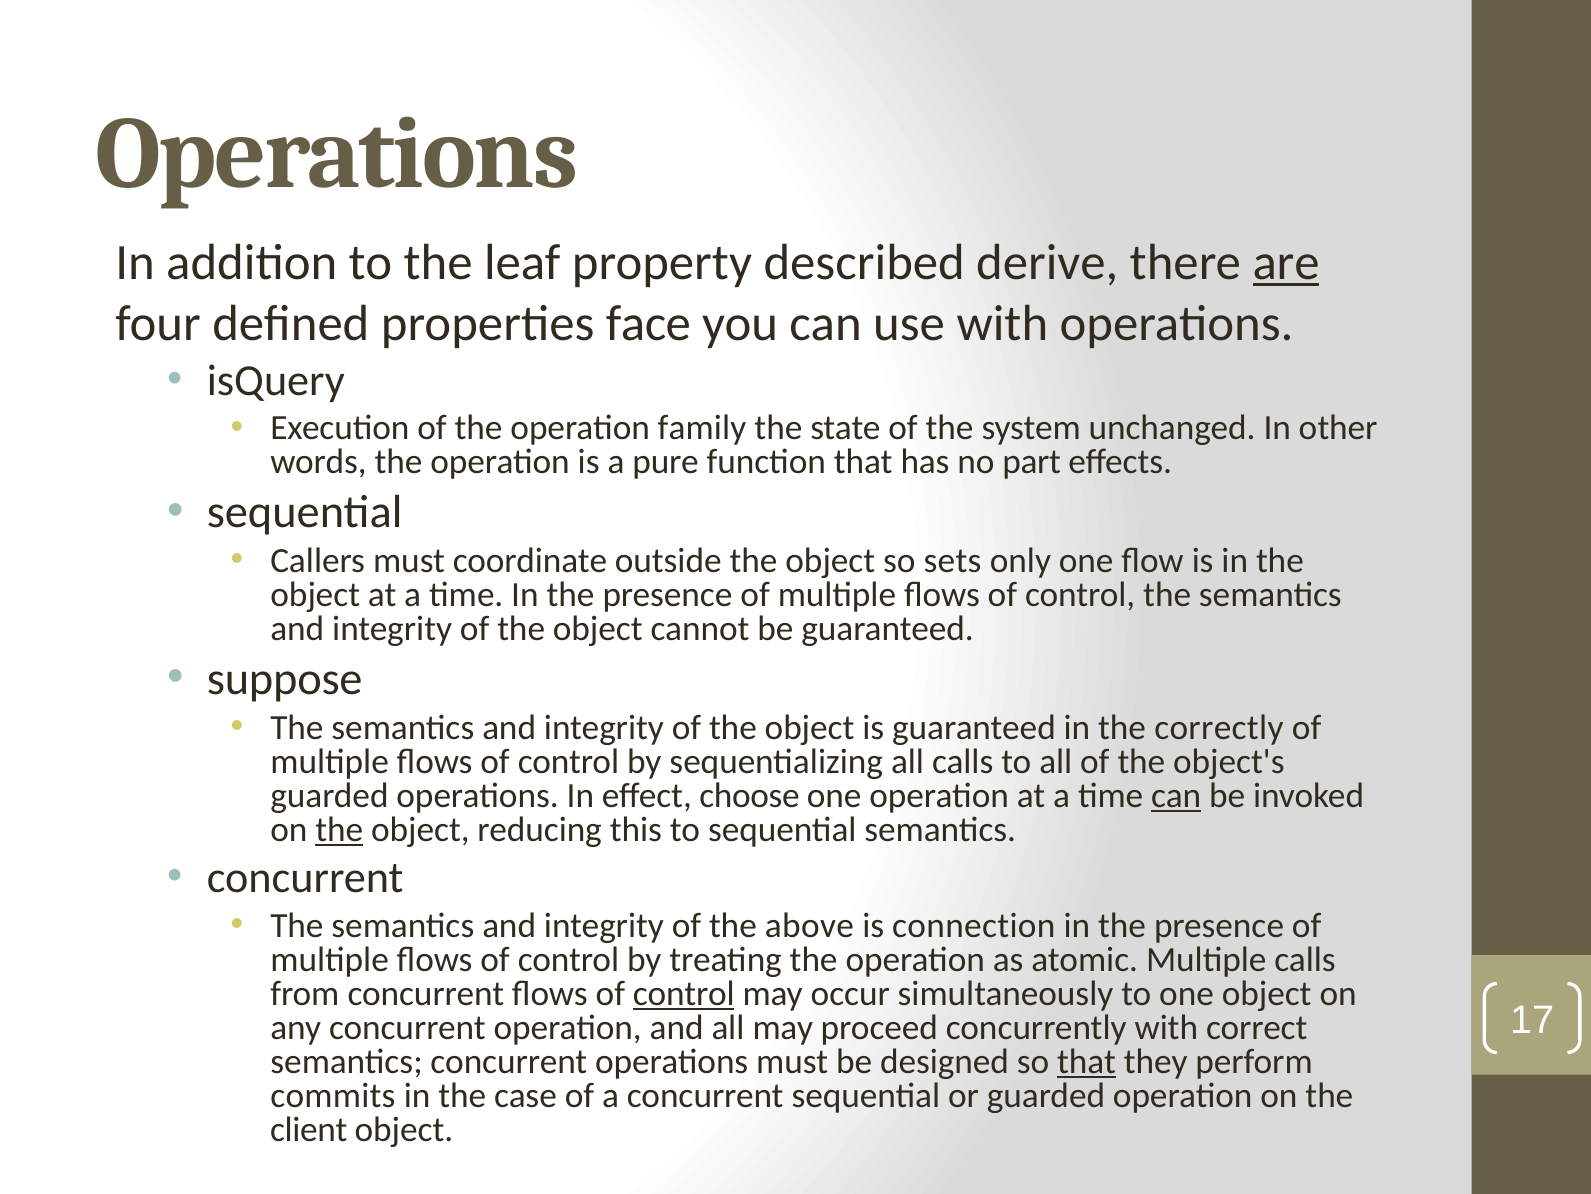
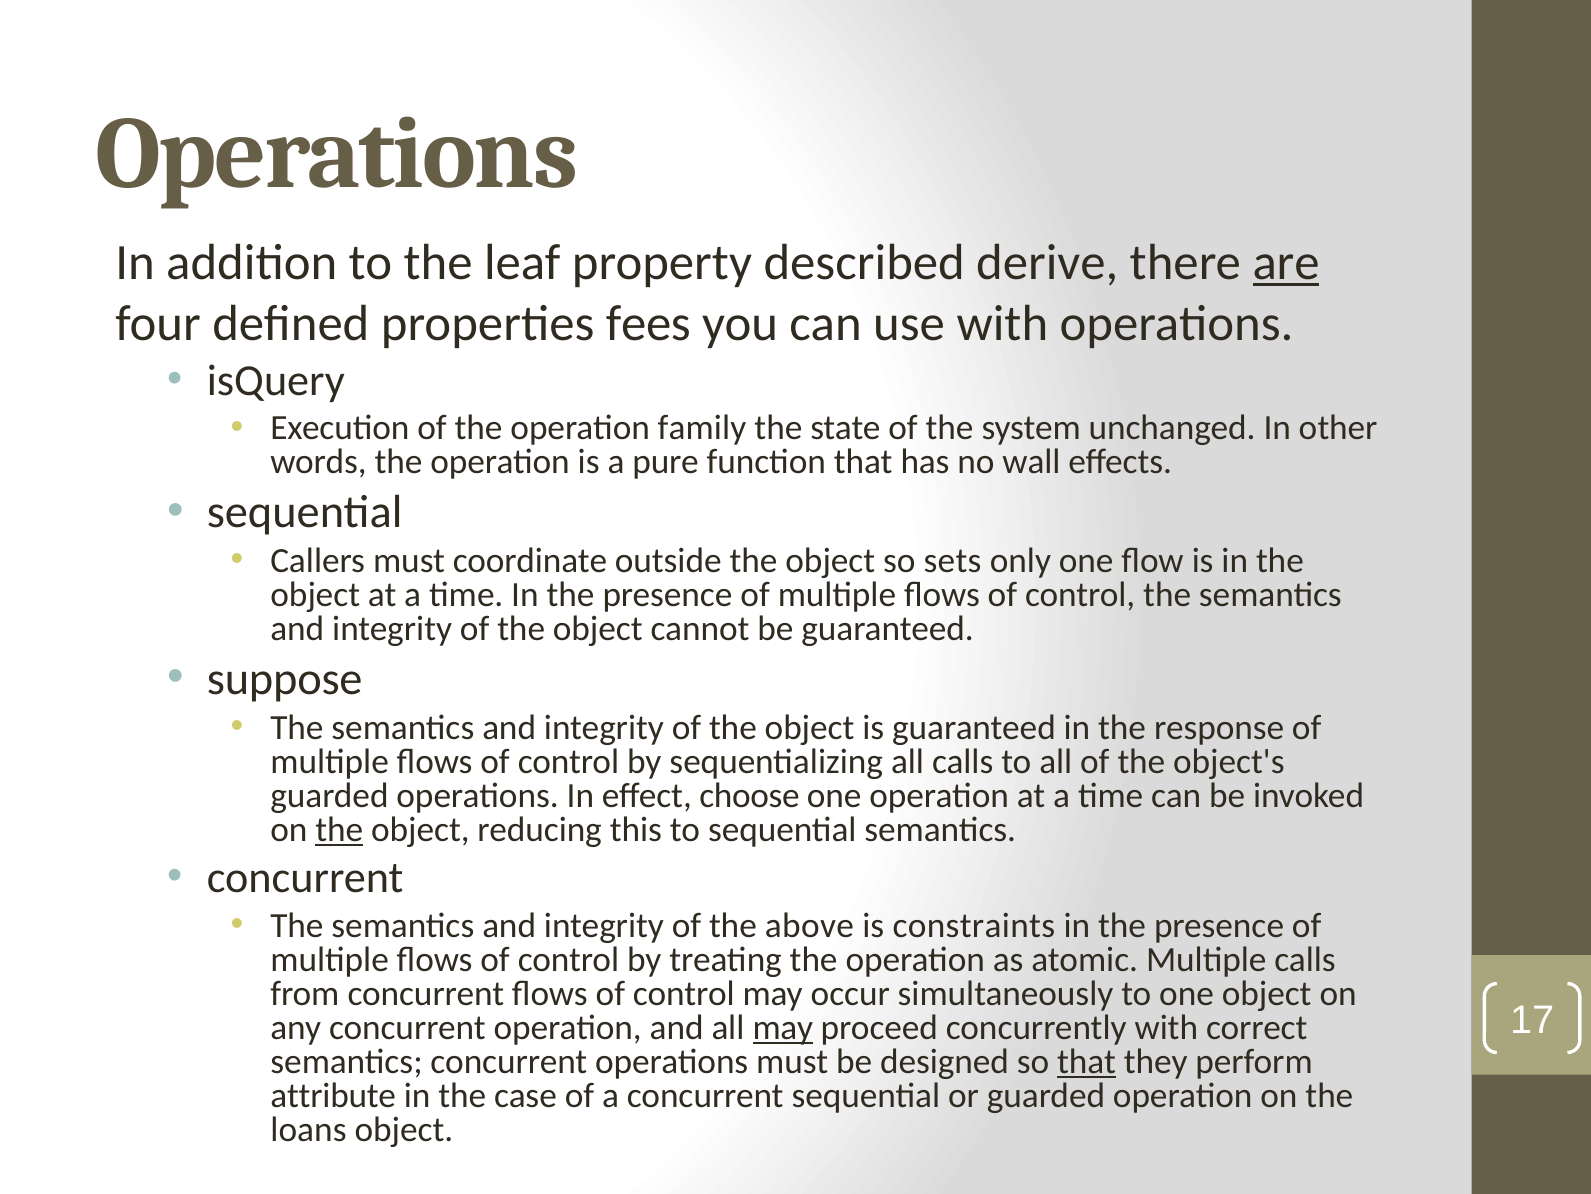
face: face -> fees (648, 324)
part: part -> wall (1032, 462)
correctly: correctly -> response (1219, 727)
can underline: present -> none (1176, 795)
connection: connection -> constraints (974, 925)
control underline: present -> none (684, 993)
may underline: none -> present (783, 1027)
commits: commits -> attribute (333, 1095)
client: client -> loans (309, 1129)
